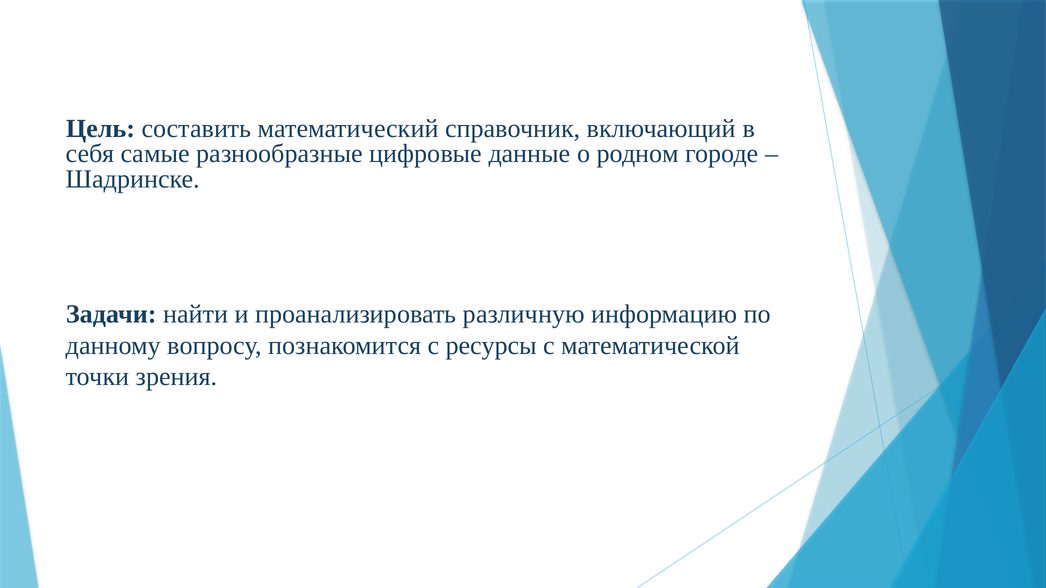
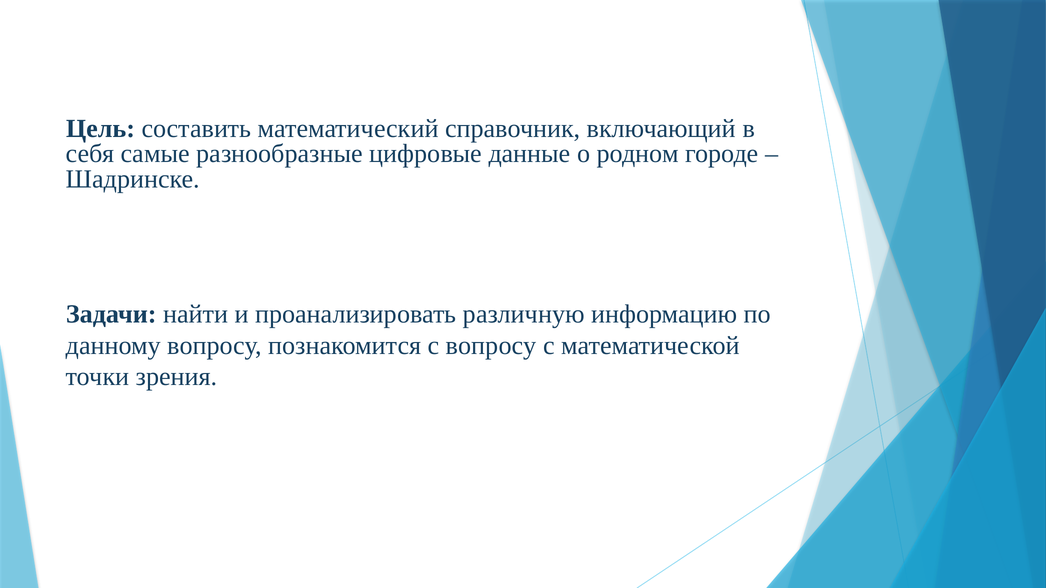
с ресурсы: ресурсы -> вопросу (491, 346)
